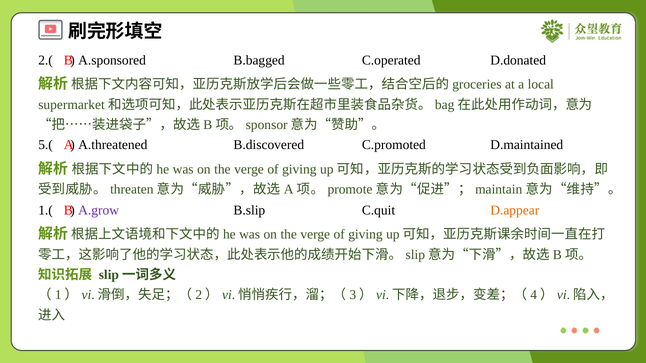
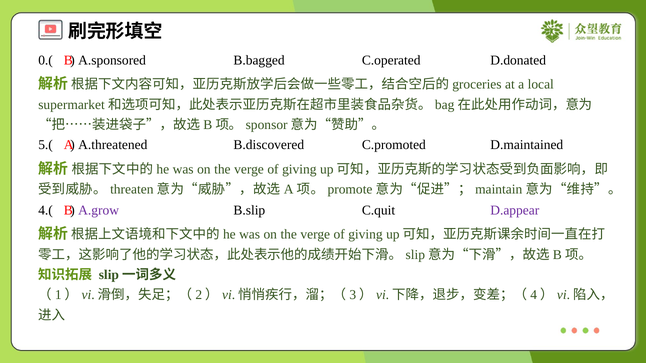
2.(: 2.( -> 0.( (46, 61)
1.(: 1.( -> 4.( (46, 210)
D.appear colour: orange -> purple (515, 210)
